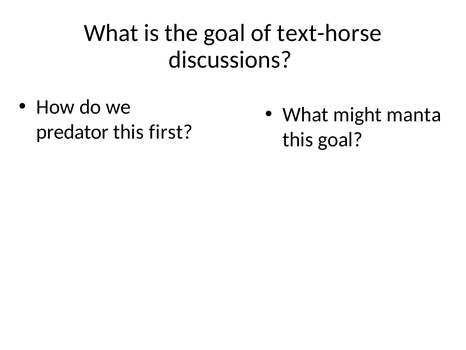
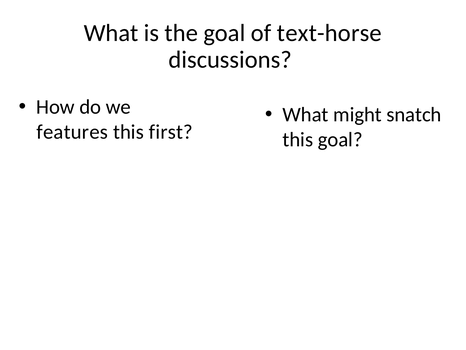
manta: manta -> snatch (414, 115)
predator: predator -> features (72, 132)
